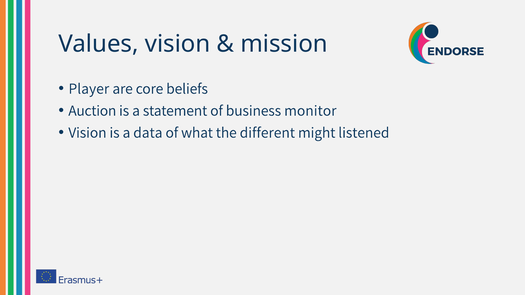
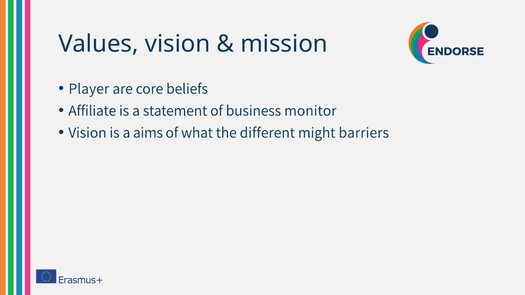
Auction: Auction -> Affiliate (92, 111)
data: data -> aims (148, 133)
listened: listened -> barriers (364, 133)
